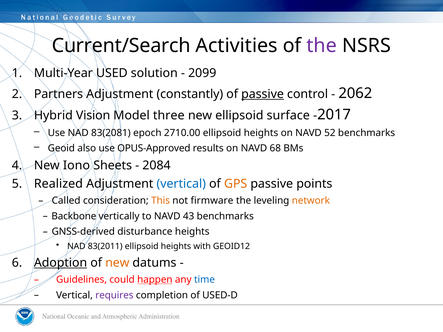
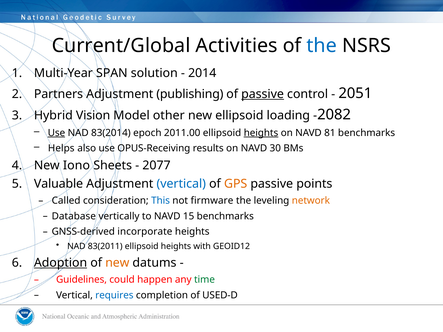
Current/Search: Current/Search -> Current/Global (121, 46)
the colour: purple -> blue (322, 46)
USED: USED -> SPAN (112, 73)
2099: 2099 -> 2014 (202, 73)
constantly: constantly -> publishing (190, 94)
2062: 2062 -> 2051 (355, 93)
three: three -> other (169, 116)
surface: surface -> loading (288, 116)
2017: 2017 -> 2082 (334, 115)
Use underline: none -> present (56, 133)
83(2081: 83(2081 -> 83(2014 (111, 133)
2710.00: 2710.00 -> 2011.00 (182, 133)
heights underline: none -> present (261, 133)
52: 52 -> 81 (330, 133)
Geoid: Geoid -> Helps (61, 148)
OPUS-Approved: OPUS-Approved -> OPUS-Receiving (154, 148)
68: 68 -> 30 (275, 148)
2084: 2084 -> 2077 (156, 166)
Realized: Realized -> Valuable (59, 184)
This colour: orange -> blue (161, 201)
Backbone: Backbone -> Database (74, 216)
43: 43 -> 15 (189, 216)
disturbance: disturbance -> incorporate (145, 232)
happen underline: present -> none (155, 280)
time colour: blue -> green (204, 280)
requires colour: purple -> blue (114, 295)
